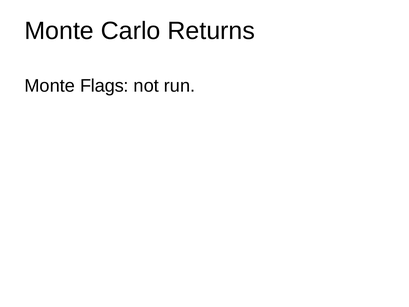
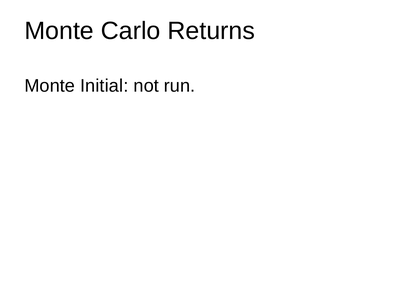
Flags: Flags -> Initial (104, 86)
